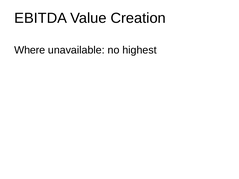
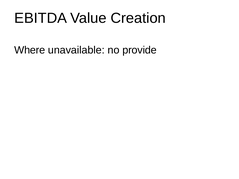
highest: highest -> provide (140, 50)
